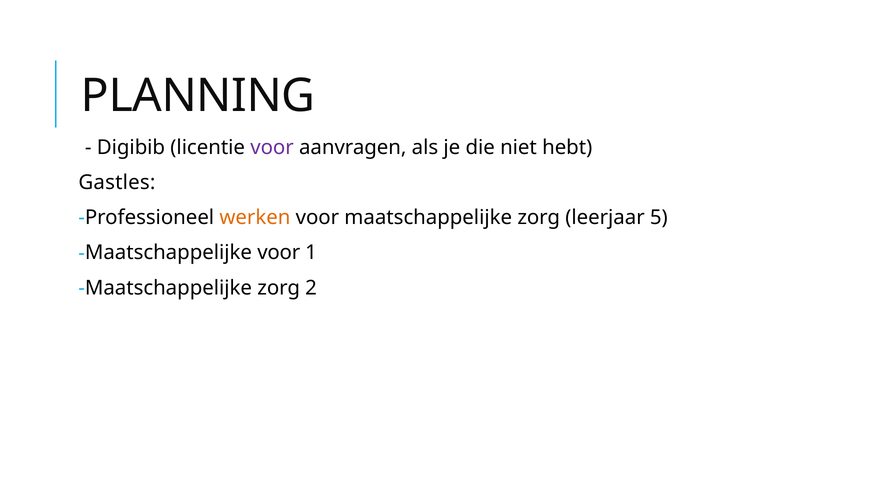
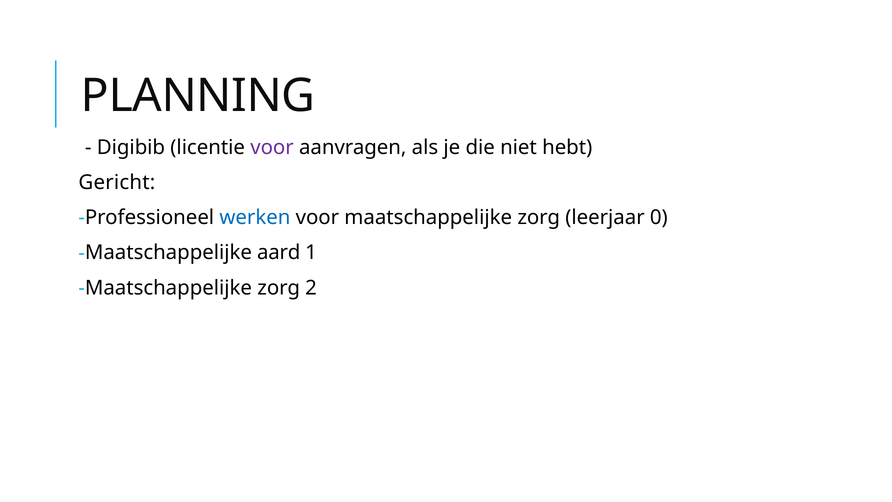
Gastles: Gastles -> Gericht (117, 182)
werken colour: orange -> blue (255, 217)
5: 5 -> 0 (659, 217)
Maatschappelijke voor: voor -> aard (279, 253)
